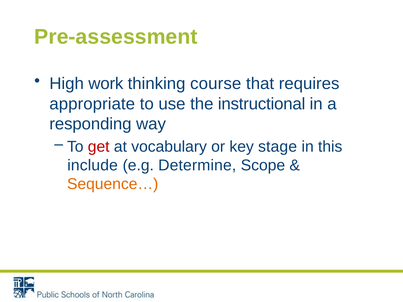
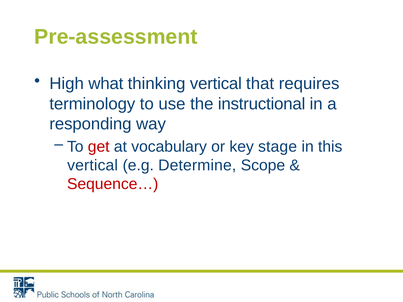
work: work -> what (106, 84)
thinking course: course -> vertical (216, 84)
appropriate: appropriate -> terminology (92, 104)
include: include -> vertical (93, 165)
Sequence… colour: orange -> red (113, 184)
